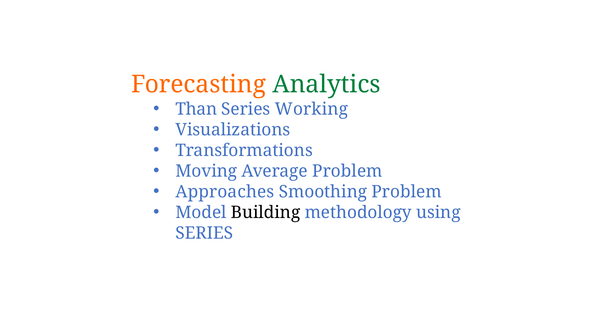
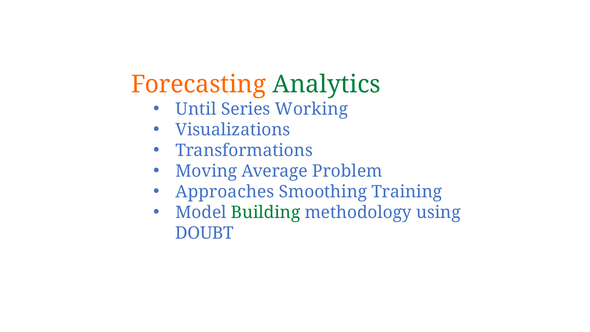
Than: Than -> Until (196, 109)
Smoothing Problem: Problem -> Training (407, 192)
Building colour: black -> green (266, 212)
SERIES: SERIES -> DOUBT (204, 233)
